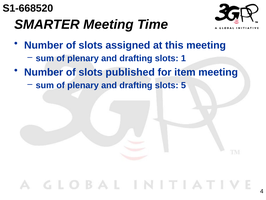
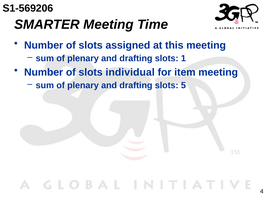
S1-668520: S1-668520 -> S1-569206 (28, 8)
published: published -> individual (130, 72)
